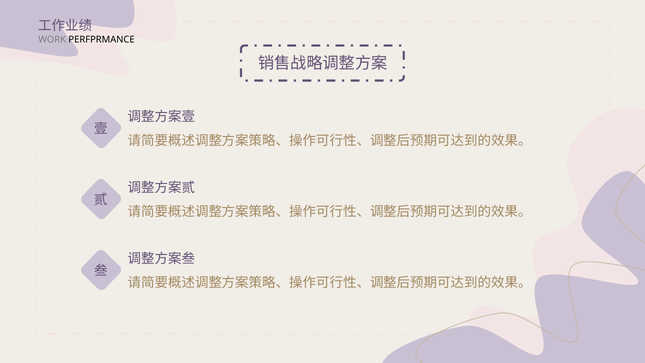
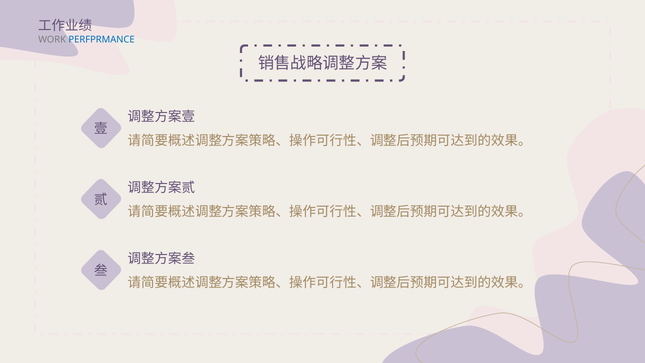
PERFPRMANCE colour: black -> blue (102, 40)
